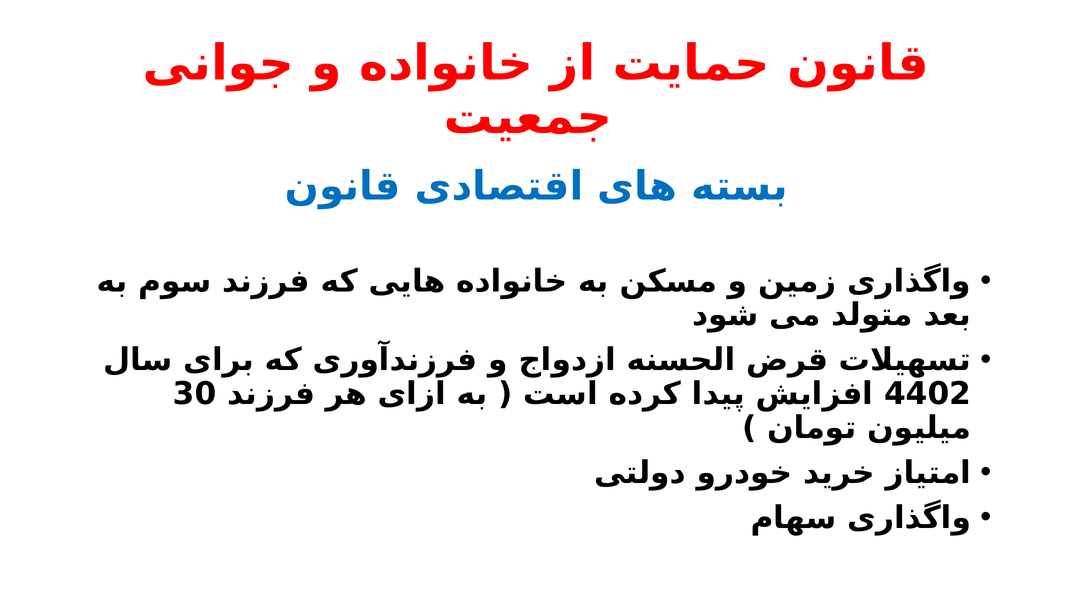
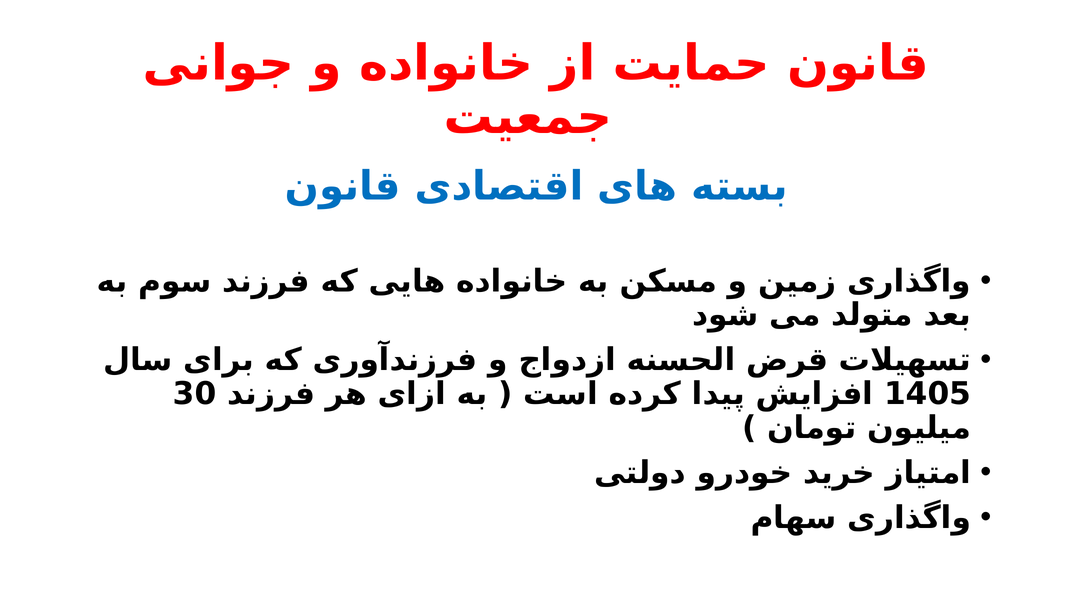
4402: 4402 -> 1405 (928, 394)
